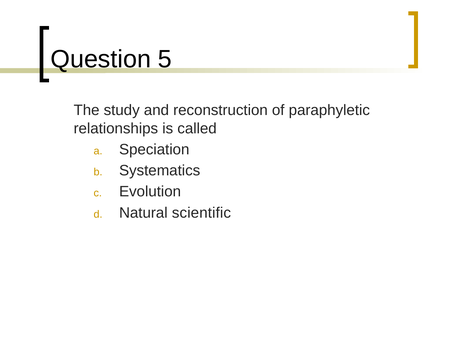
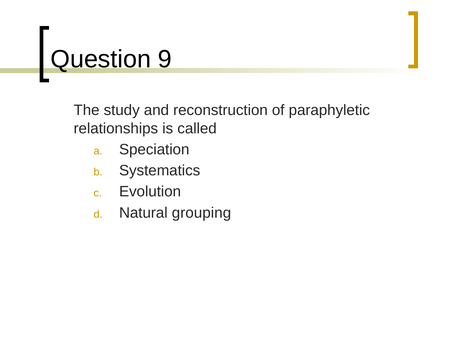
5: 5 -> 9 (165, 59)
scientific: scientific -> grouping (201, 213)
